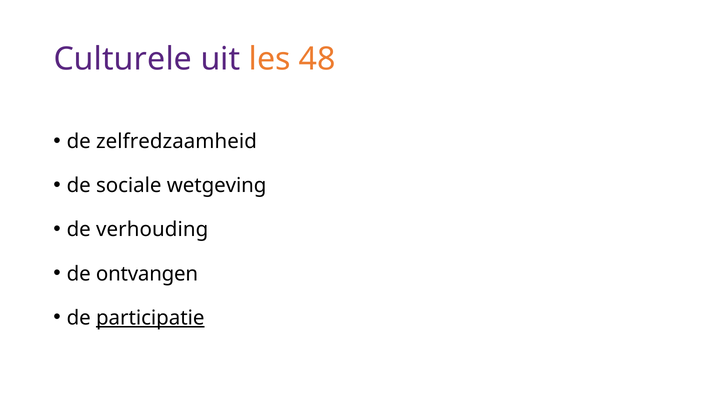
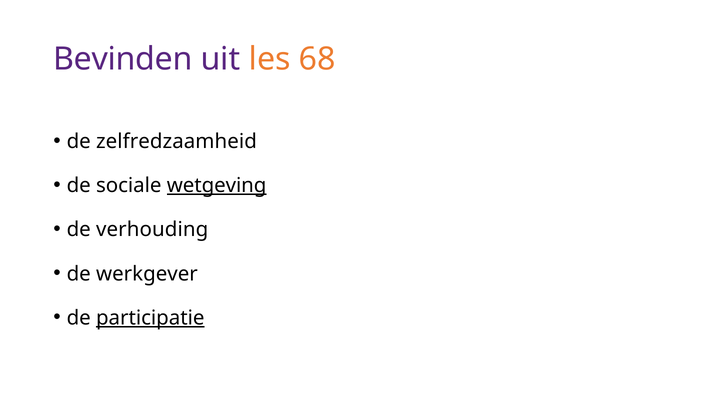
Culturele: Culturele -> Bevinden (123, 59)
48: 48 -> 68 (317, 59)
wetgeving underline: none -> present (217, 185)
ontvangen: ontvangen -> werkgever (147, 274)
